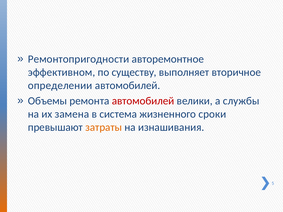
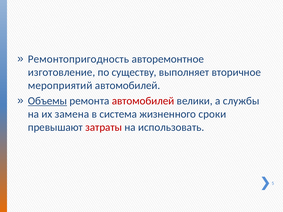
Ремонтопригодности: Ремонтопригодности -> Ремонтопригодность (79, 59)
эффективном: эффективном -> изготовление (62, 72)
определении: определении -> мероприятий (60, 86)
Объемы underline: none -> present (48, 101)
затраты colour: orange -> red (104, 127)
изнашивания: изнашивания -> использовать (171, 127)
